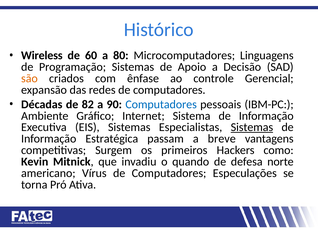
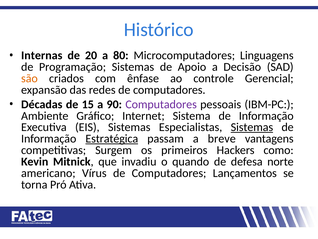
Wireless: Wireless -> Internas (42, 55)
60: 60 -> 20 (91, 55)
82: 82 -> 15 (88, 104)
Computadores colour: blue -> purple (161, 104)
Estratégica underline: none -> present (112, 138)
Especulações: Especulações -> Lançamentos (245, 173)
